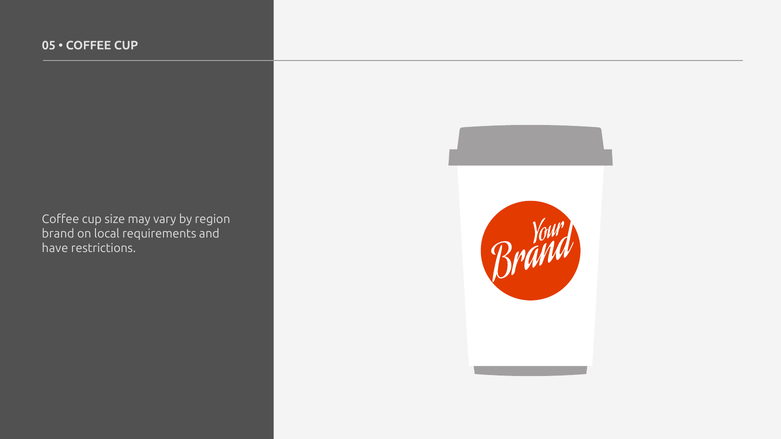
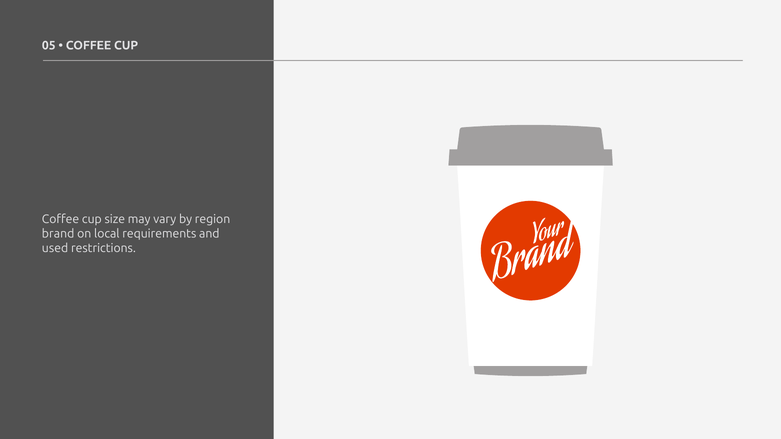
have: have -> used (55, 249)
